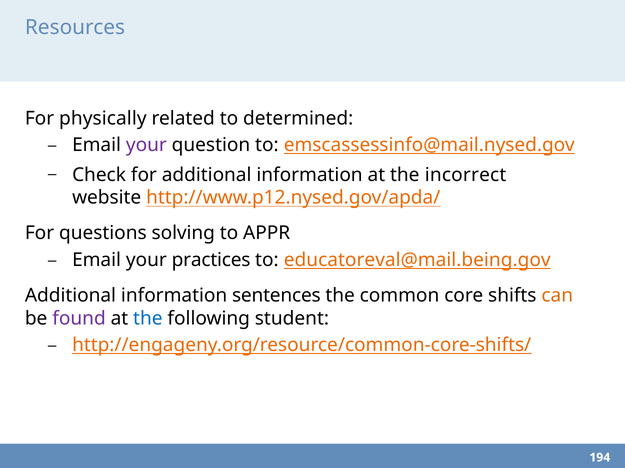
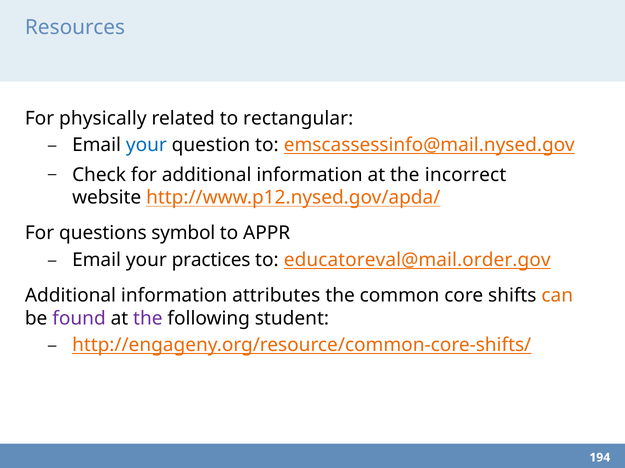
determined: determined -> rectangular (298, 118)
your colour: purple -> blue (146, 145)
solving: solving -> symbol (183, 234)
educatoreval@mail.being.gov: educatoreval@mail.being.gov -> educatoreval@mail.order.gov (417, 260)
sentences: sentences -> attributes (276, 296)
the colour: blue -> purple (148, 319)
